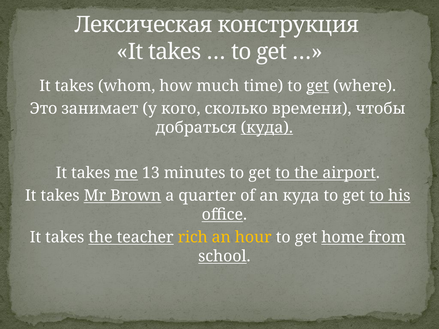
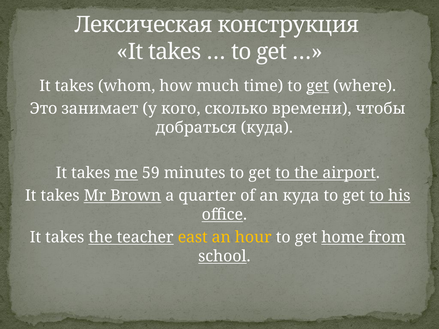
куда underline: present -> none (267, 128)
13: 13 -> 59 (151, 173)
rich: rich -> east (193, 237)
